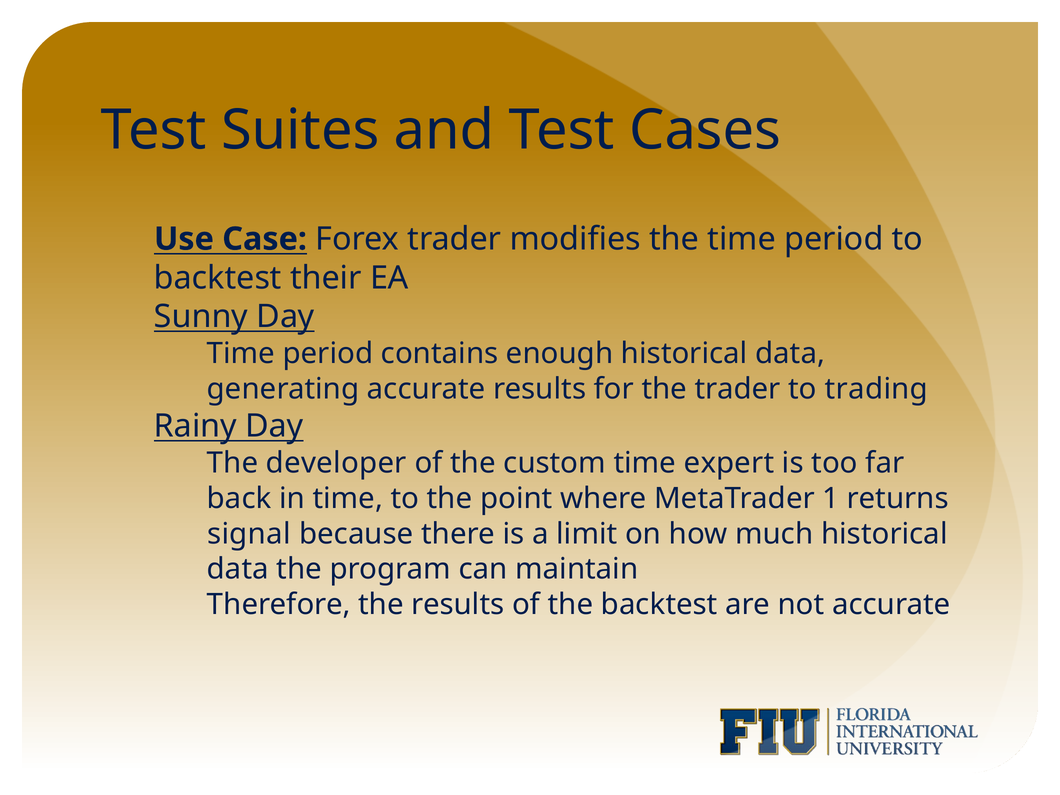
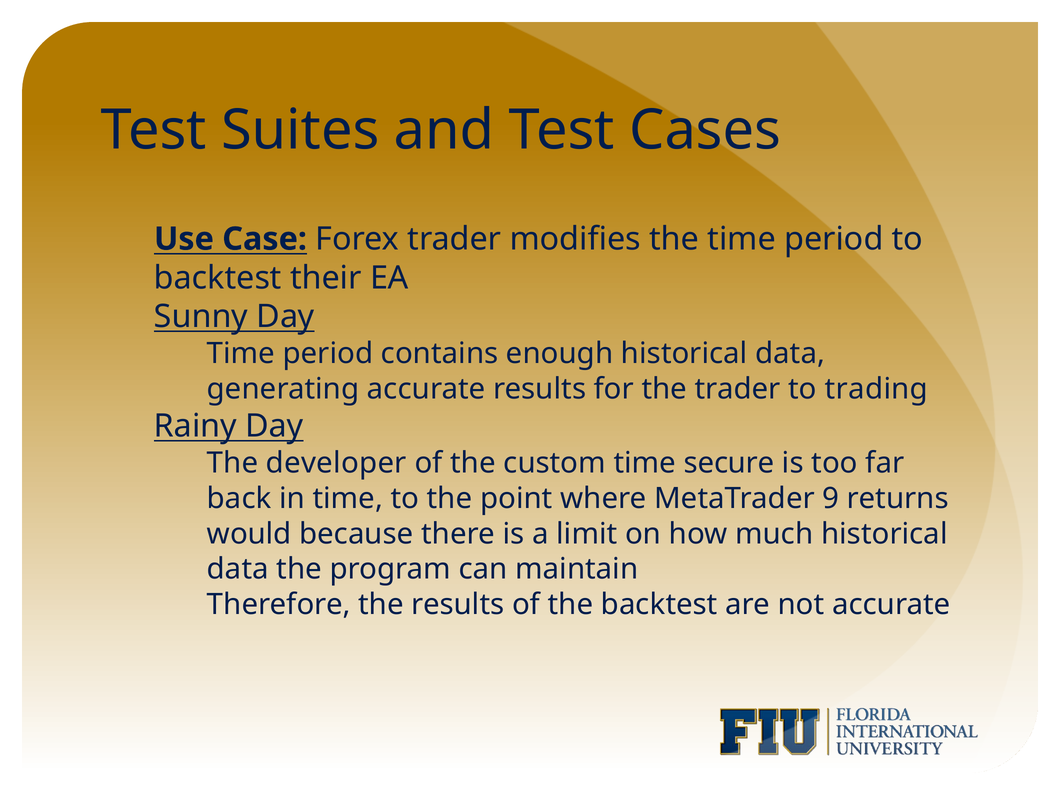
expert: expert -> secure (729, 463)
1: 1 -> 9 (831, 498)
signal: signal -> would (249, 534)
